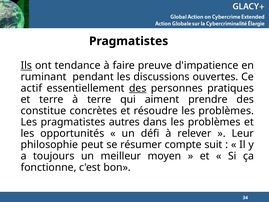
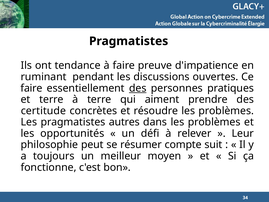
Ils underline: present -> none (26, 65)
actif: actif -> faire (32, 88)
constitue: constitue -> certitude (43, 111)
